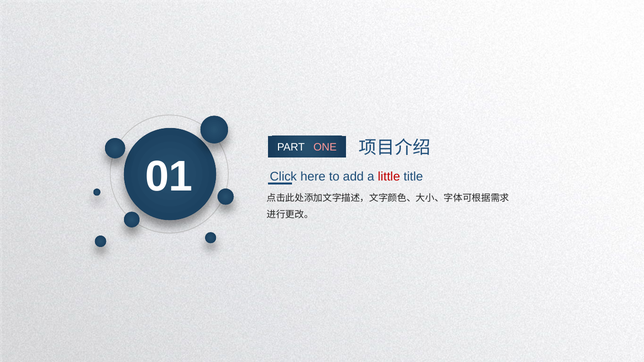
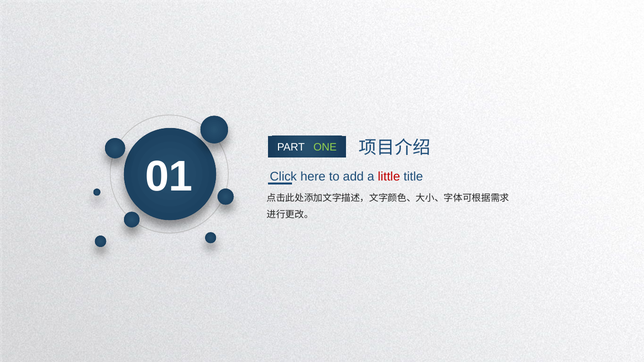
ONE colour: pink -> light green (325, 147)
